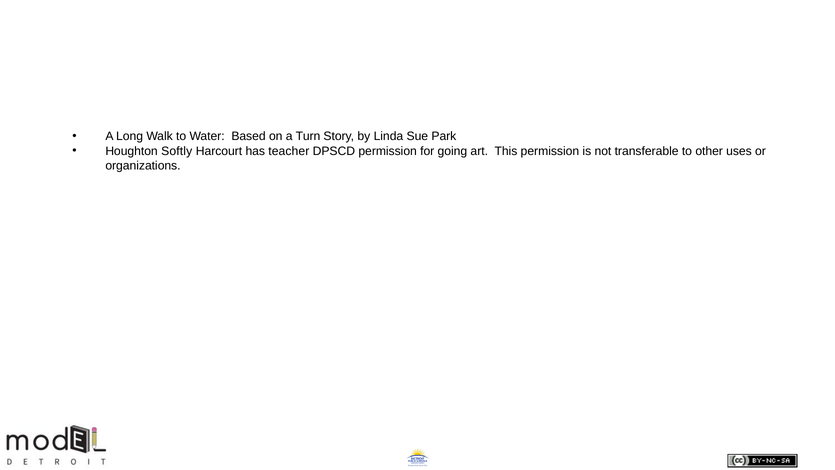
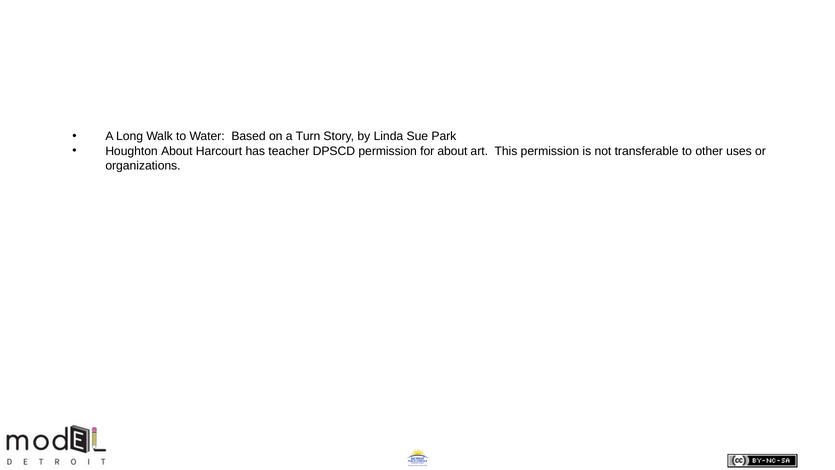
Houghton Softly: Softly -> About (177, 151)
for going: going -> about (452, 151)
